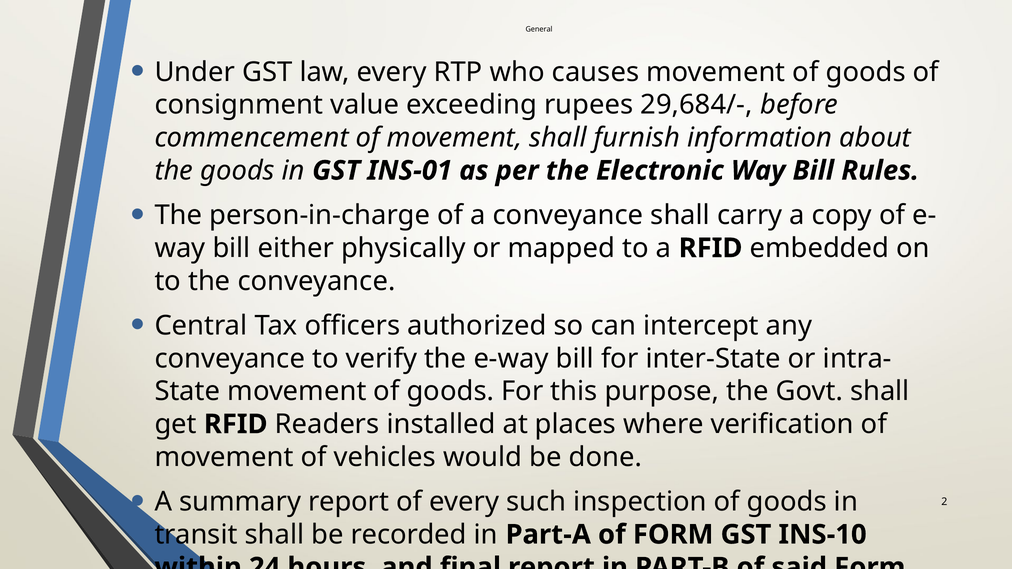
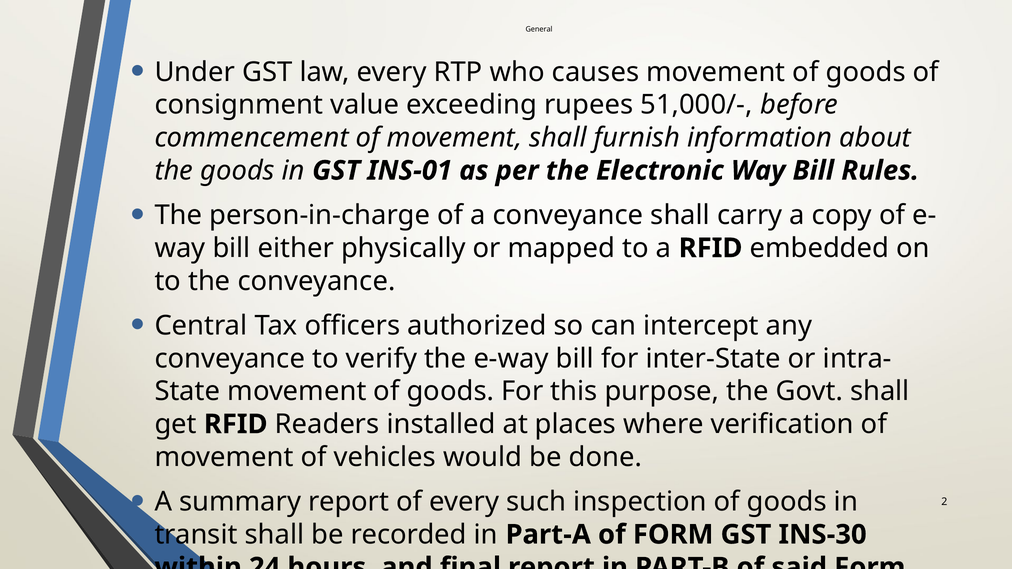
29,684/-: 29,684/- -> 51,000/- (697, 105)
INS-10: INS-10 -> INS-30 (823, 535)
